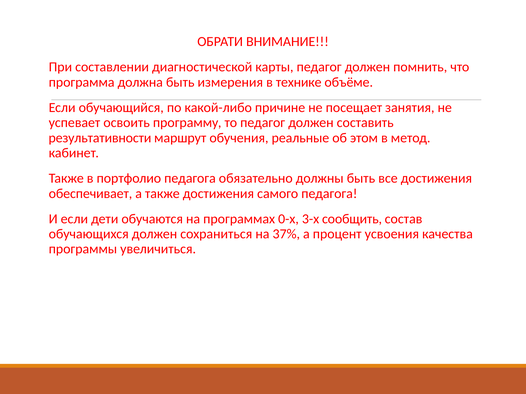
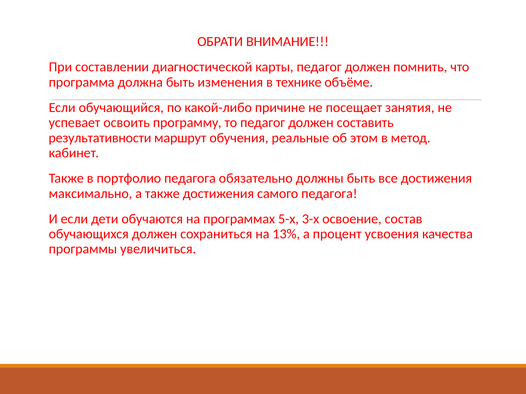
измерения: измерения -> изменения (230, 82)
обеспечивает: обеспечивает -> максимально (90, 194)
0-х: 0-х -> 5-х (288, 219)
сообщить: сообщить -> освоение (352, 219)
37%: 37% -> 13% (286, 234)
